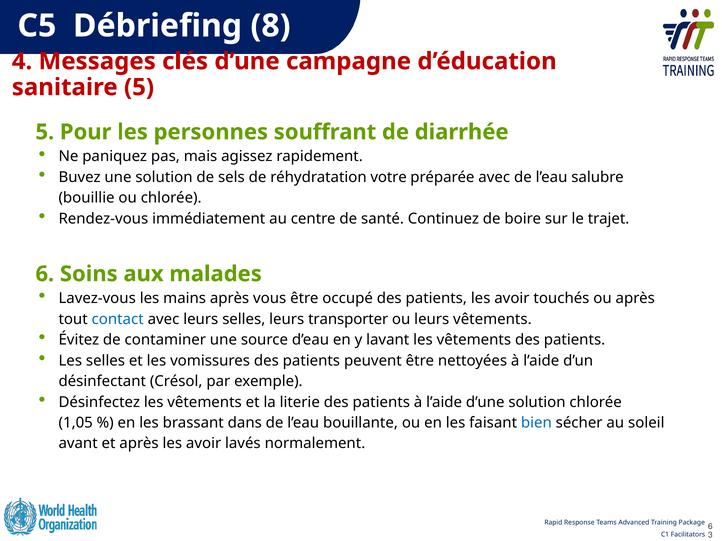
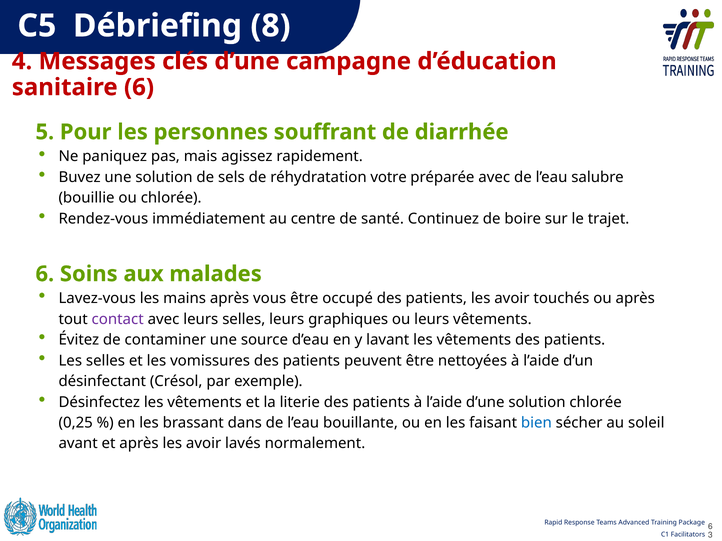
sanitaire 5: 5 -> 6 (139, 87)
contact colour: blue -> purple (118, 319)
transporter: transporter -> graphiques (348, 319)
1,05: 1,05 -> 0,25 (76, 423)
